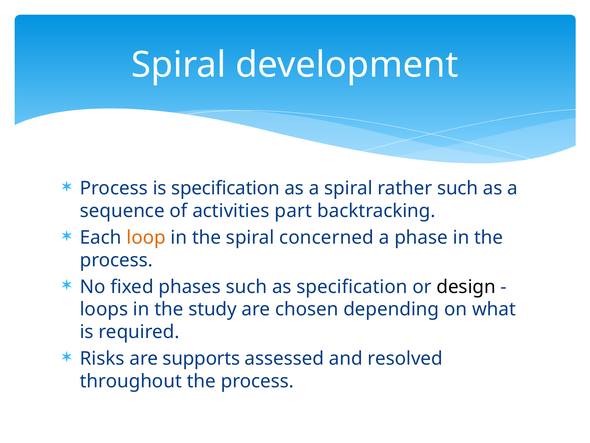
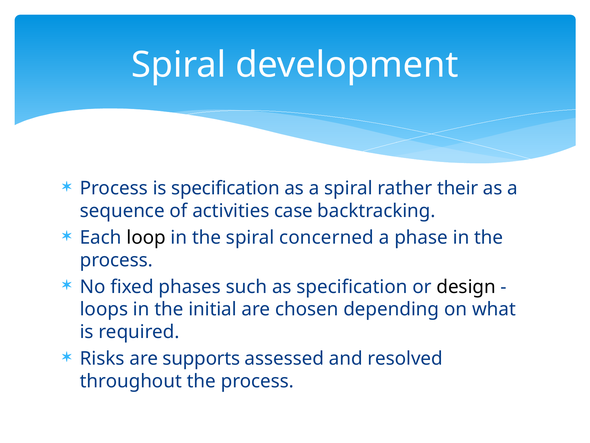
rather such: such -> their (458, 188)
part: part -> case (293, 211)
loop colour: orange -> black (146, 237)
study: study -> initial (213, 309)
